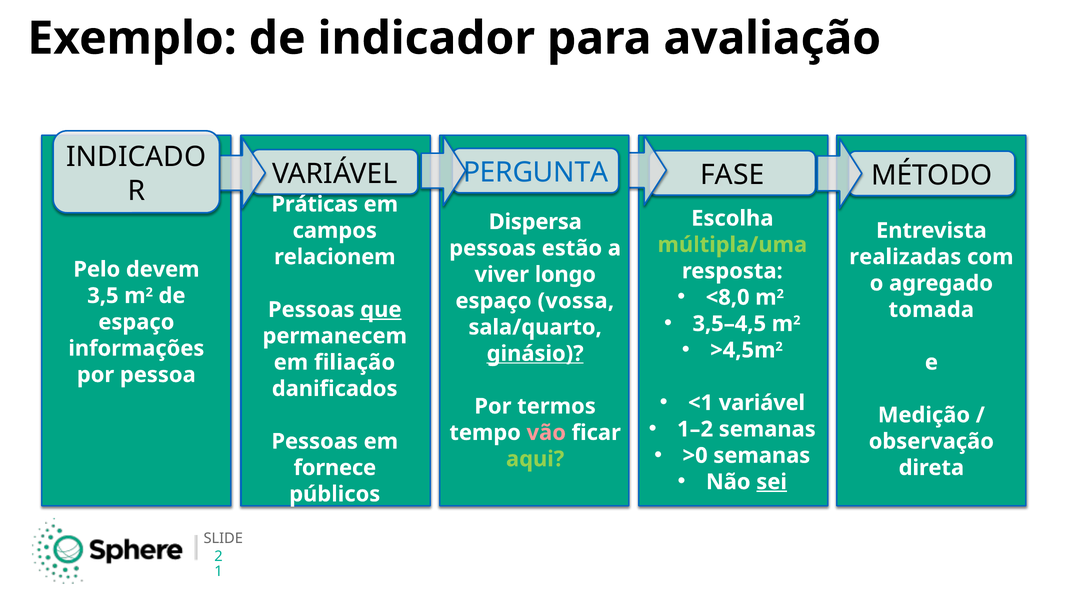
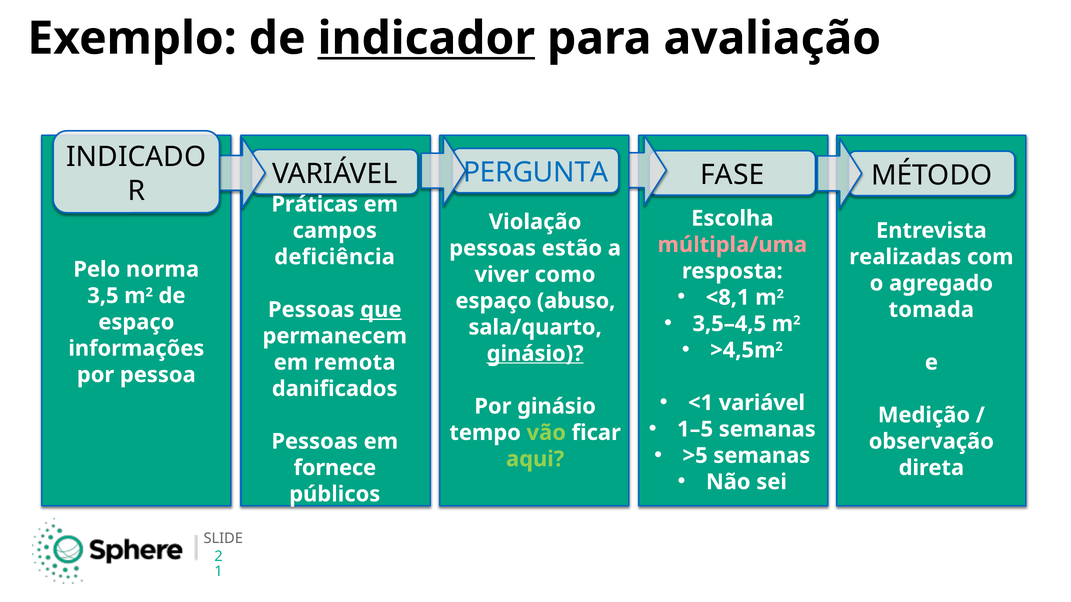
indicador underline: none -> present (426, 38)
Dispersa: Dispersa -> Violação (535, 222)
múltipla/uma colour: light green -> pink (732, 245)
relacionem: relacionem -> deficiência (335, 257)
devem: devem -> norma (163, 270)
longo: longo -> como (565, 275)
<8,0: <8,0 -> <8,1 (728, 298)
vossa: vossa -> abuso (576, 301)
filiação: filiação -> remota (355, 363)
Por termos: termos -> ginásio (557, 407)
1–2: 1–2 -> 1–5 (695, 430)
vão colour: pink -> light green (546, 433)
>0: >0 -> >5 (695, 456)
sei underline: present -> none (772, 482)
